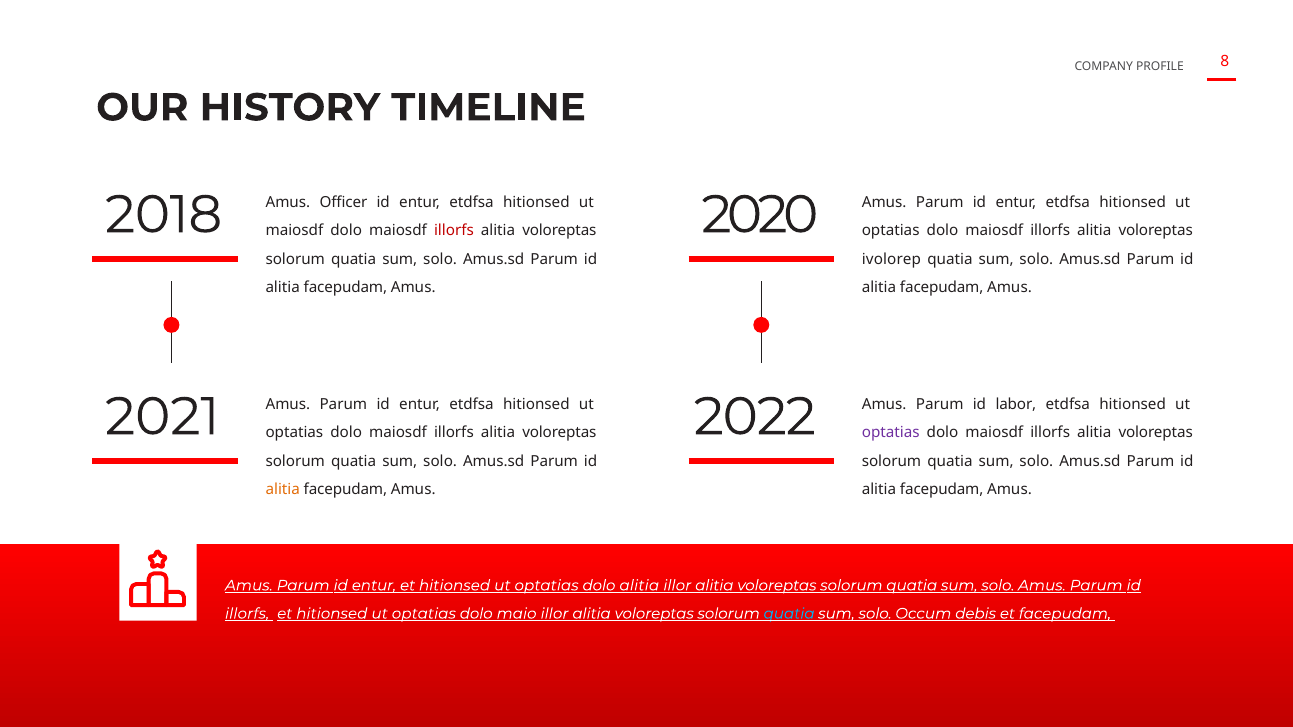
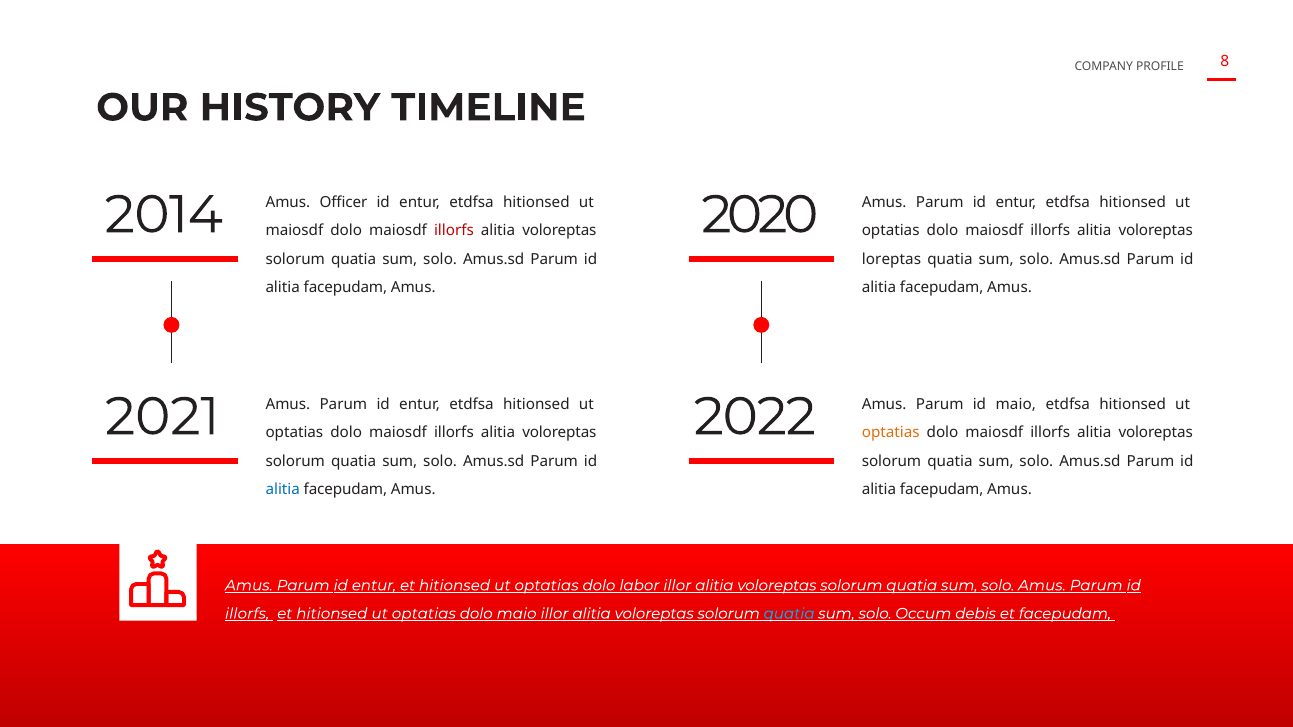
2018: 2018 -> 2014 (164, 215)
ivolorep: ivolorep -> loreptas (891, 259)
id labor: labor -> maio (1016, 405)
optatias colour: purple -> orange (891, 433)
alitia colour: orange -> blue (283, 489)
dolo alitia: alitia -> labor (639, 586)
